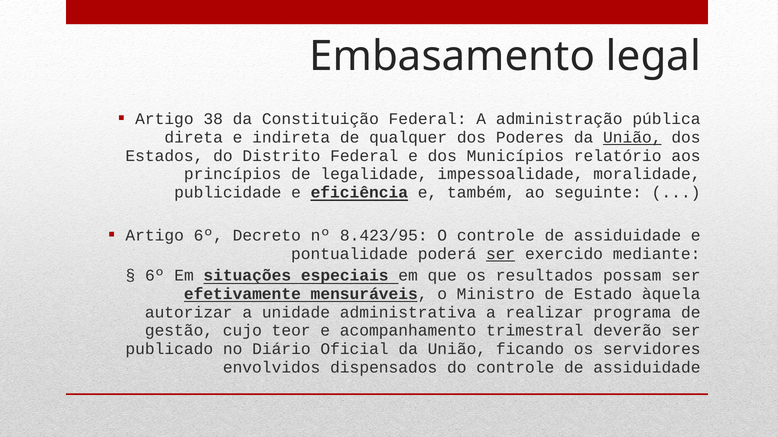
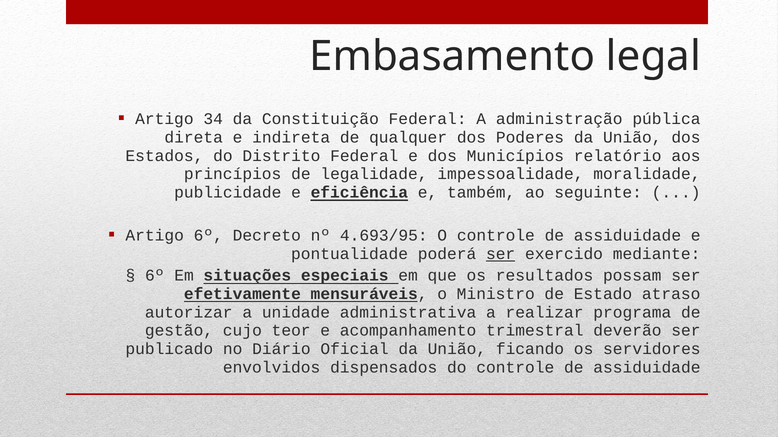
38: 38 -> 34 (213, 119)
União underline: present -> none (632, 138)
8.423/95: 8.423/95 -> 4.693/95 (384, 236)
àquela: àquela -> atraso (671, 294)
